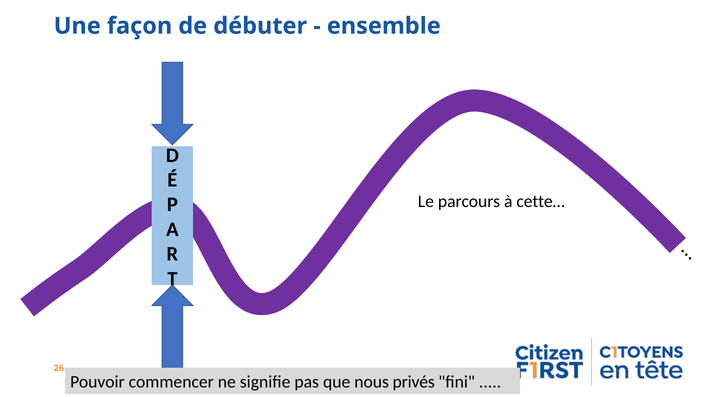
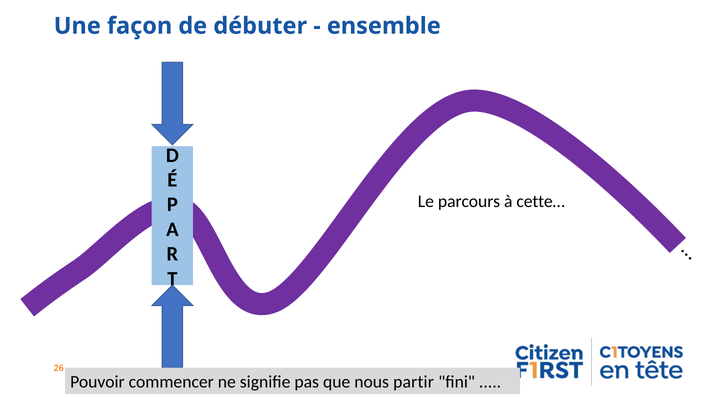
privés: privés -> partir (414, 382)
